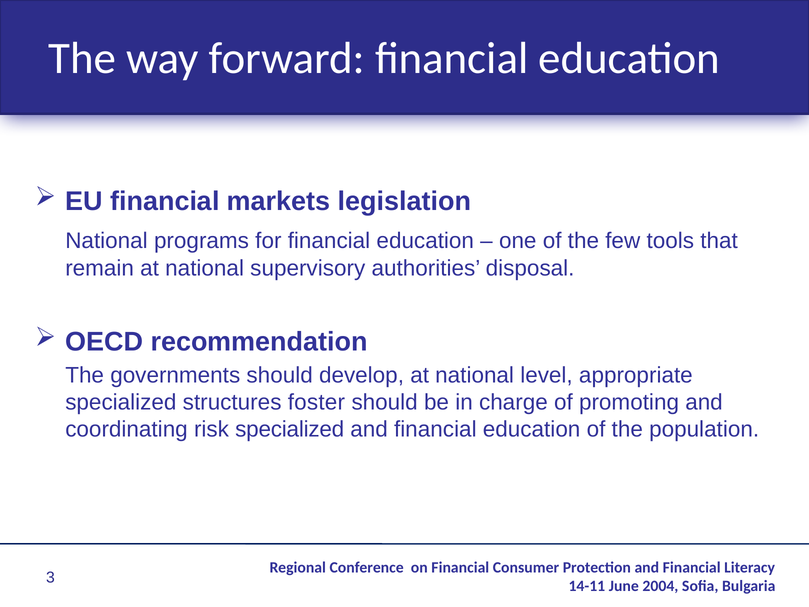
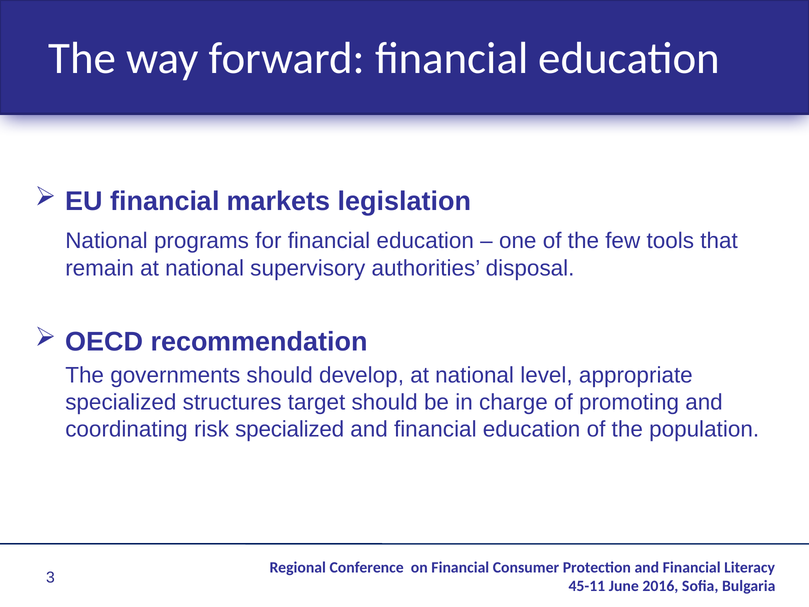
foster: foster -> target (317, 402)
14-11: 14-11 -> 45-11 (587, 586)
2004: 2004 -> 2016 (660, 586)
